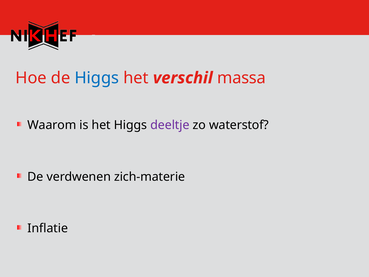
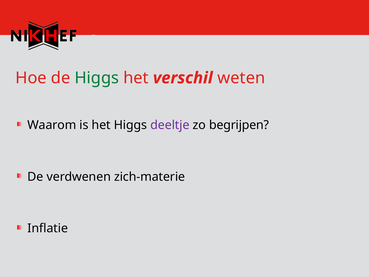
Higgs colour: blue -> green (97, 78)
massa: massa -> weten (241, 78)
waterstof: waterstof -> begrijpen (239, 125)
